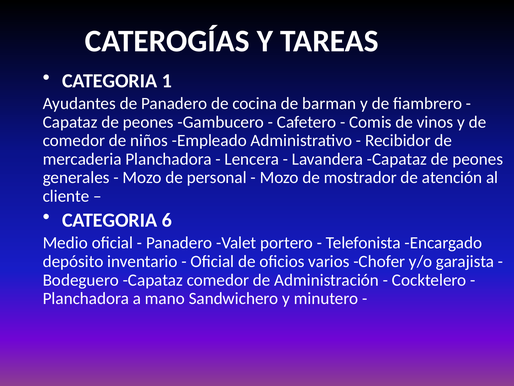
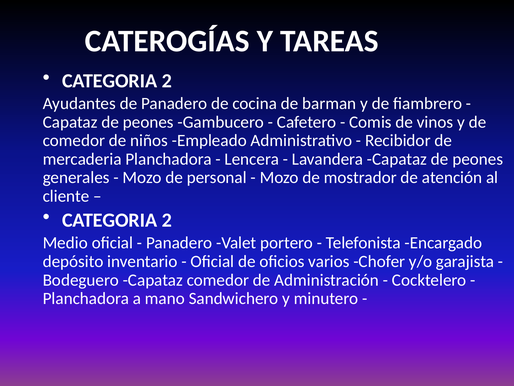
1: 1 -> 2 (167, 81)
6: 6 -> 2 (167, 220)
